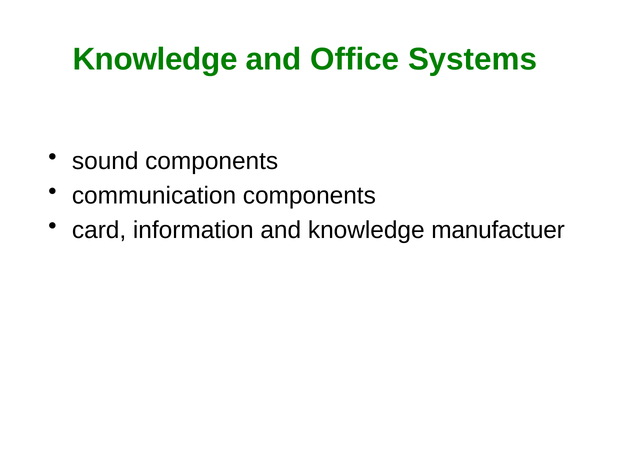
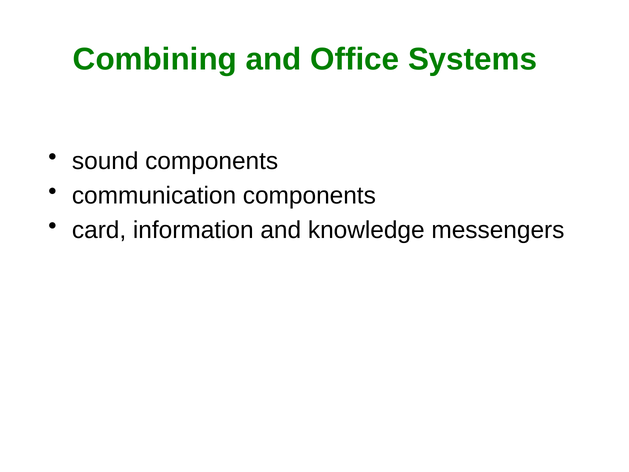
Knowledge: Knowledge -> Combining (155, 59)
manufactuer: manufactuer -> messengers (498, 230)
